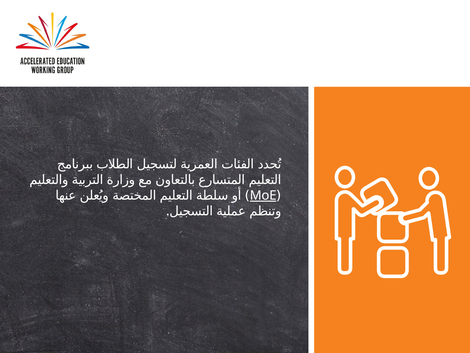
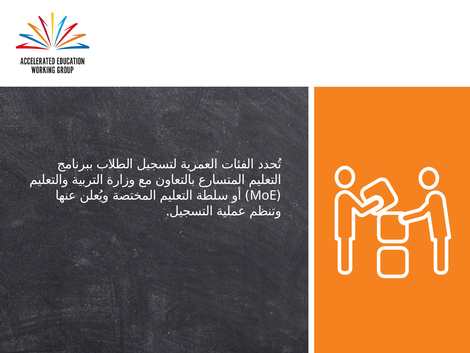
MoE underline: present -> none (263, 195)
